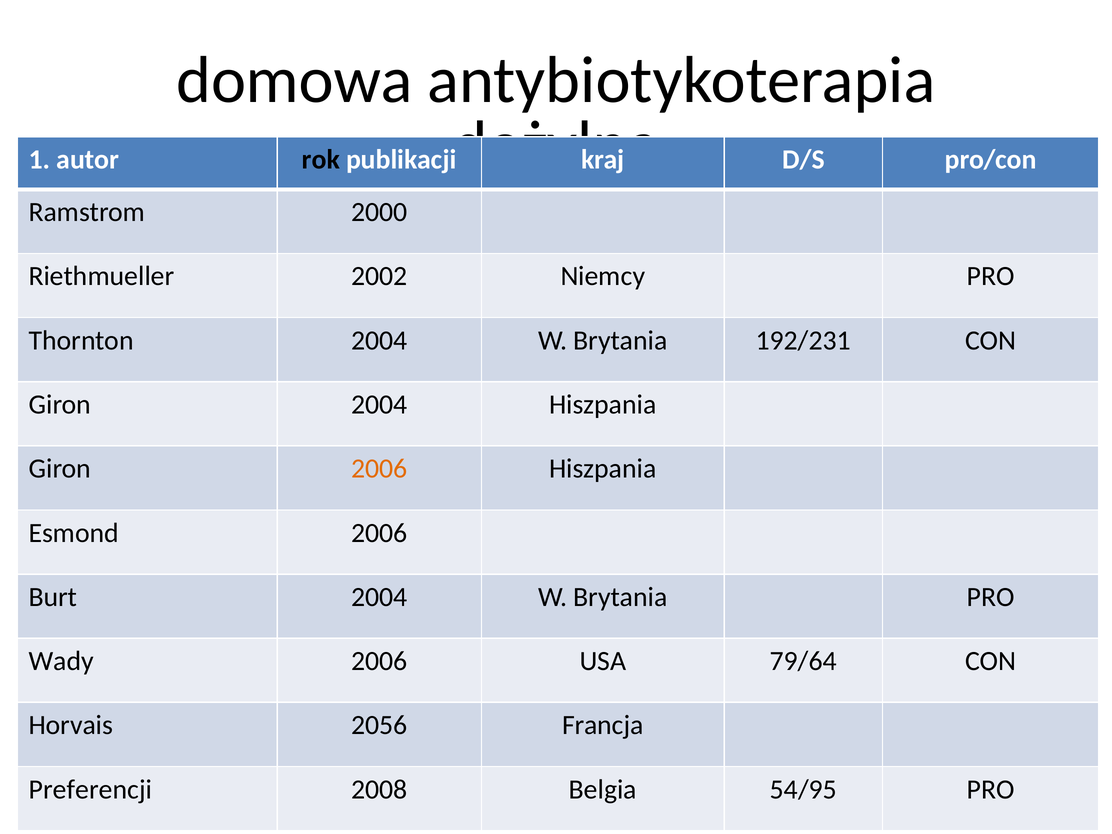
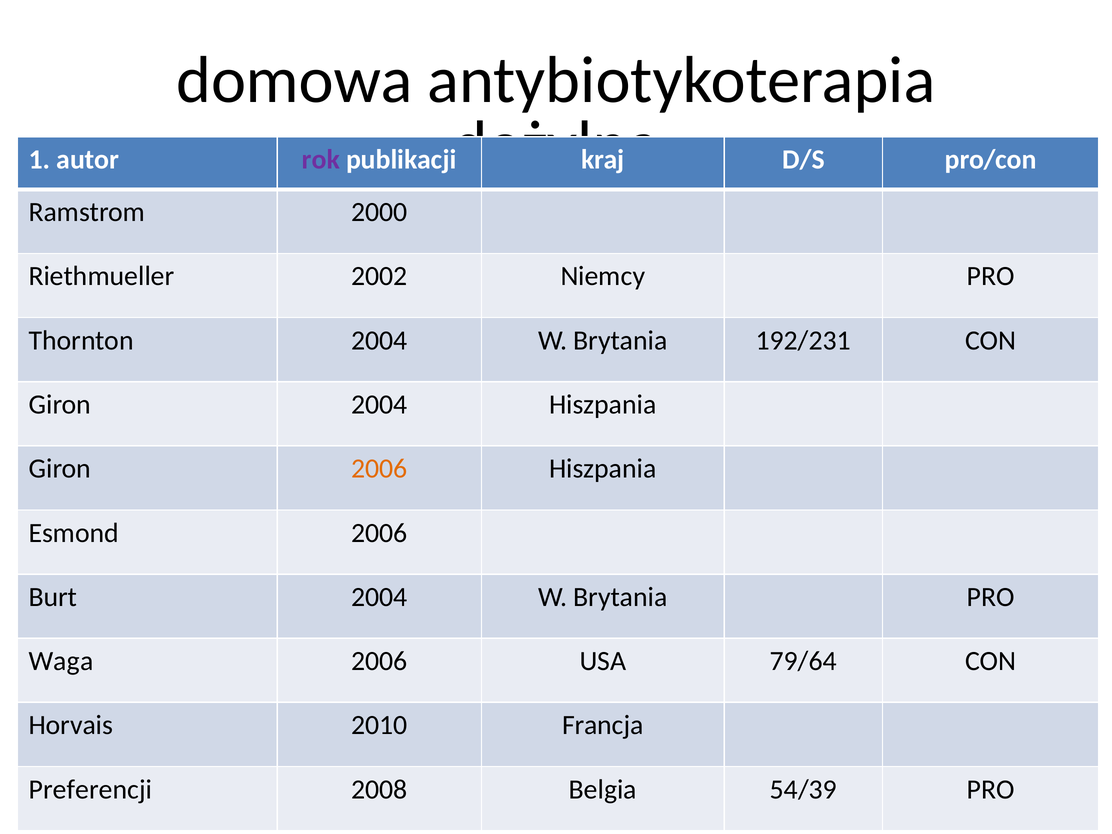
rok colour: black -> purple (321, 160)
Wady: Wady -> Waga (61, 661)
2056: 2056 -> 2010 (379, 725)
54/95: 54/95 -> 54/39 (803, 789)
